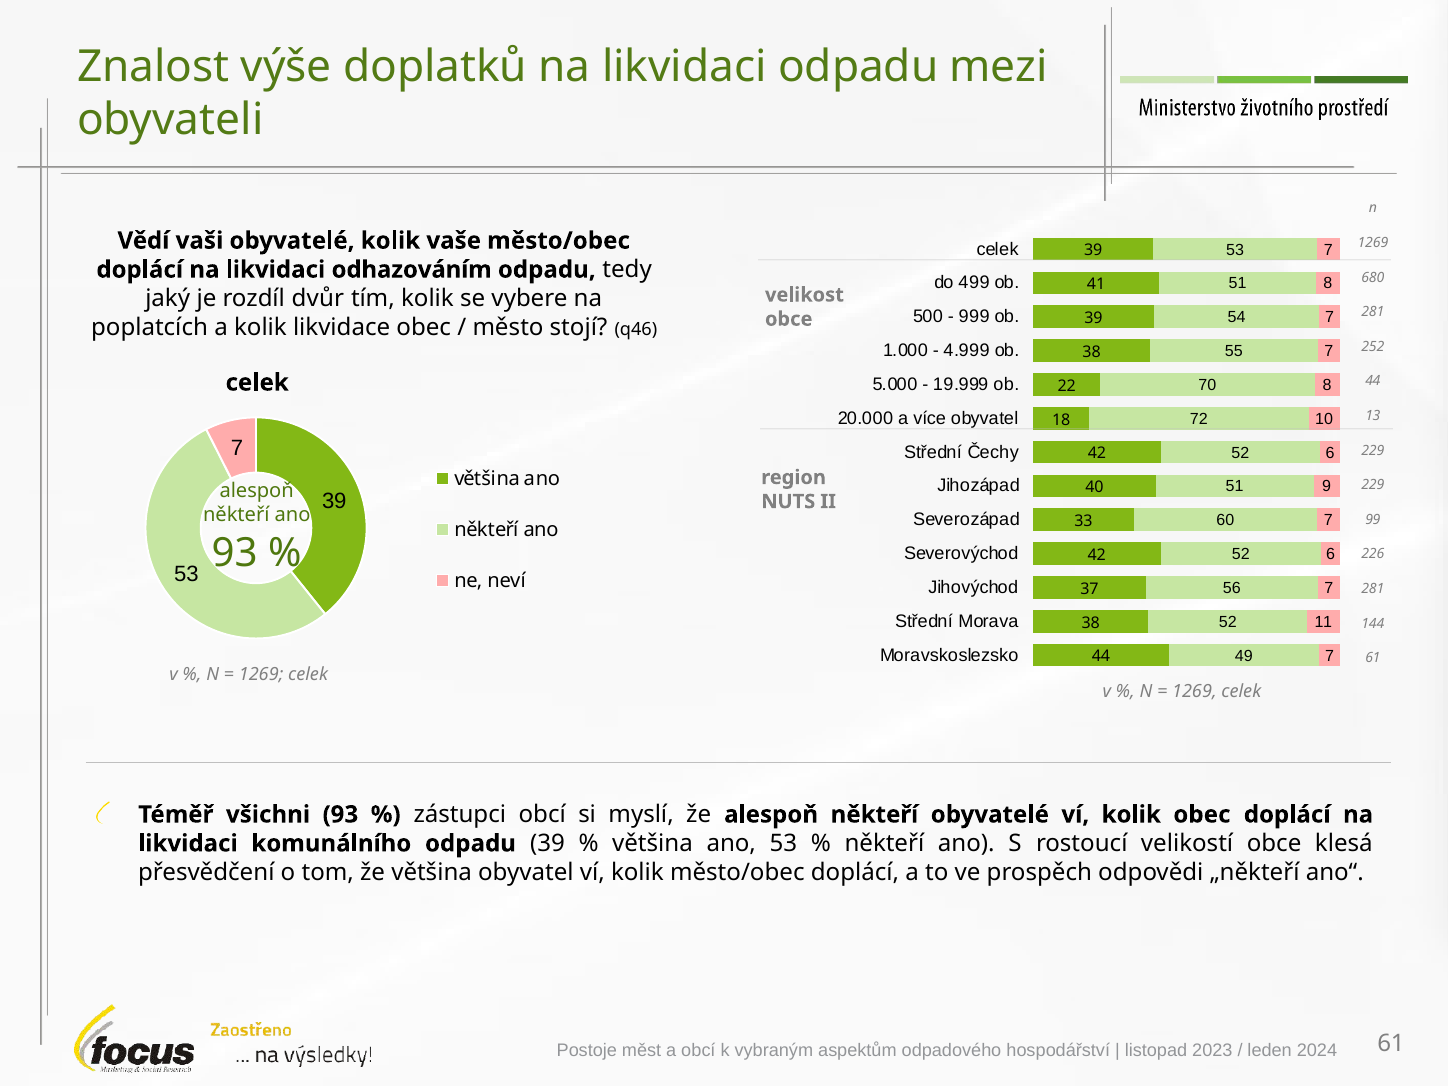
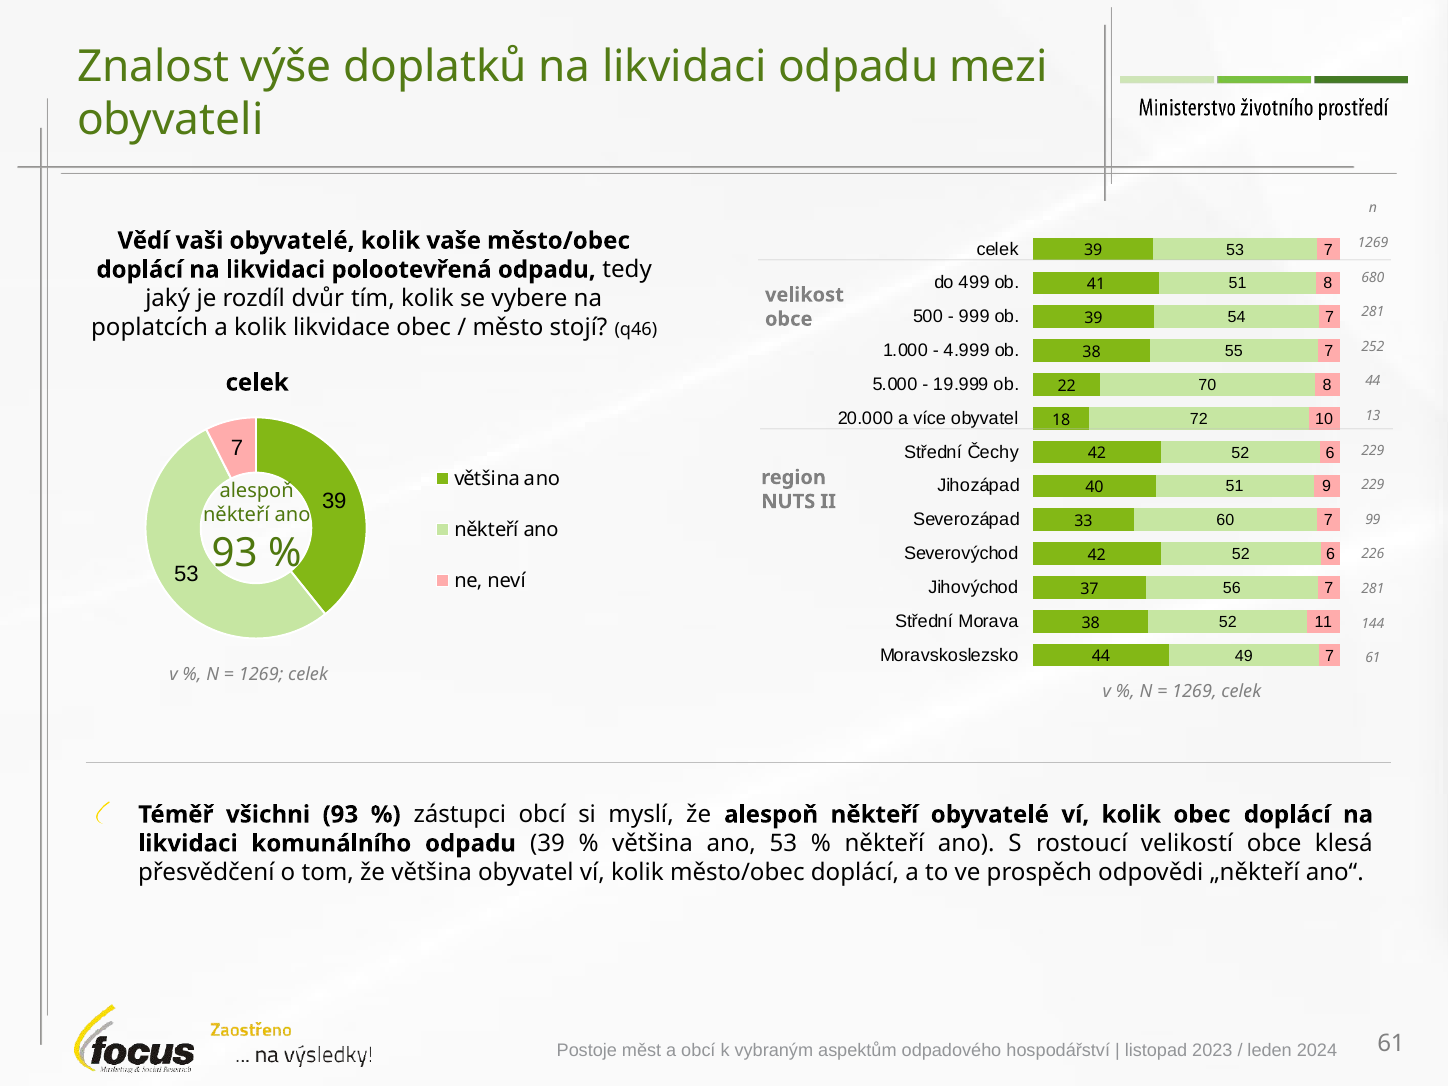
odhazováním: odhazováním -> polootevřená (412, 270)
